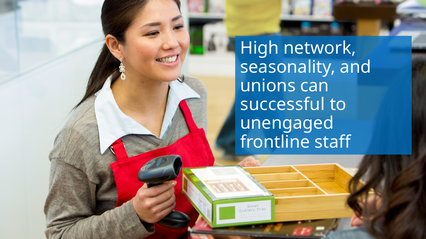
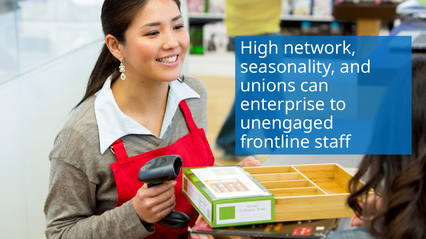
successful: successful -> enterprise (283, 105)
